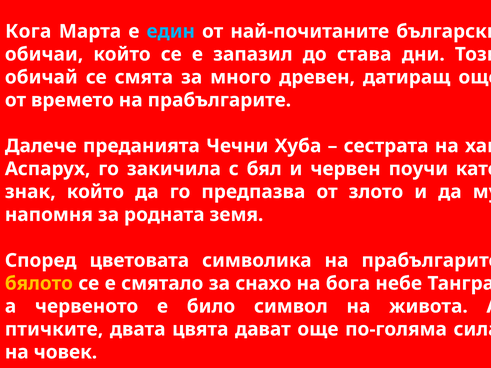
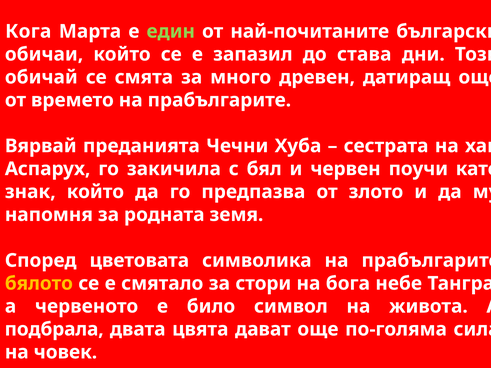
един colour: light blue -> light green (171, 31)
Далече: Далече -> Вярвай (41, 146)
снахо: снахо -> стори (263, 284)
птичките: птичките -> подбрала (54, 329)
